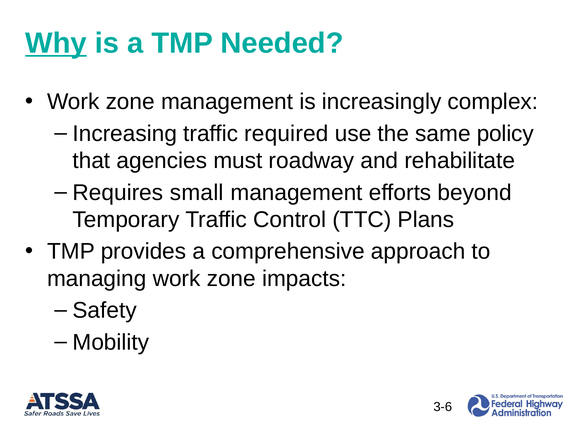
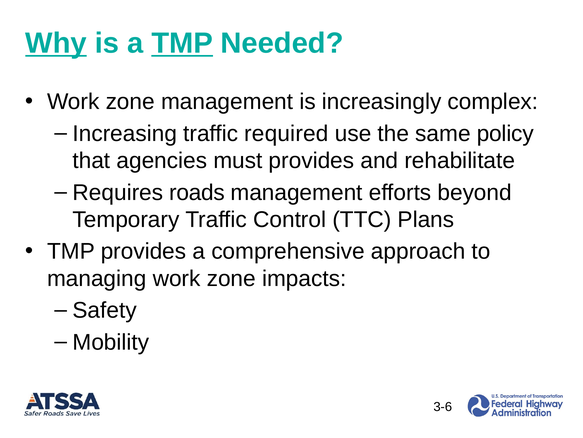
TMP underline: none -> present (182, 43)
must roadway: roadway -> provides (311, 161)
small: small -> roads (197, 192)
